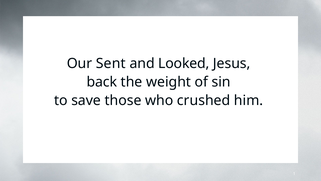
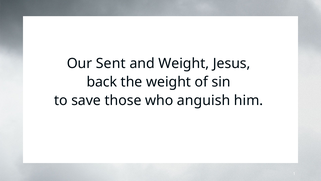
and Looked: Looked -> Weight (184, 63)
crushed: crushed -> anguish (204, 100)
